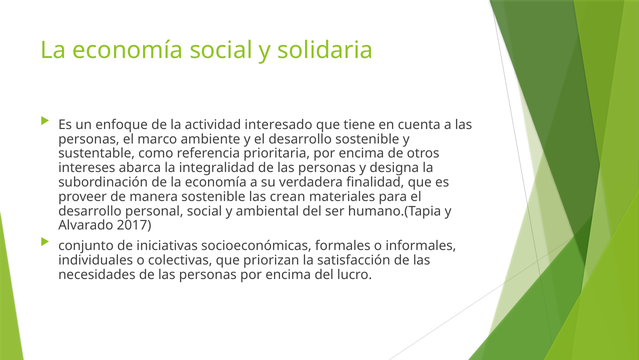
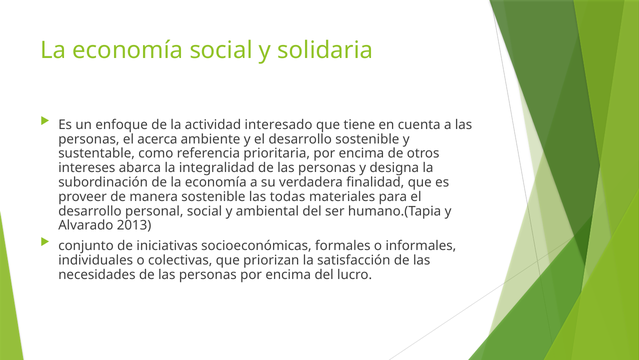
marco: marco -> acerca (157, 139)
crean: crean -> todas (288, 196)
2017: 2017 -> 2013 (134, 225)
